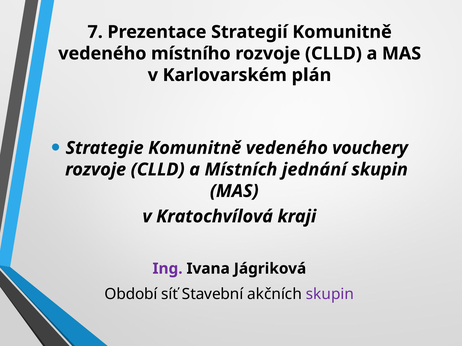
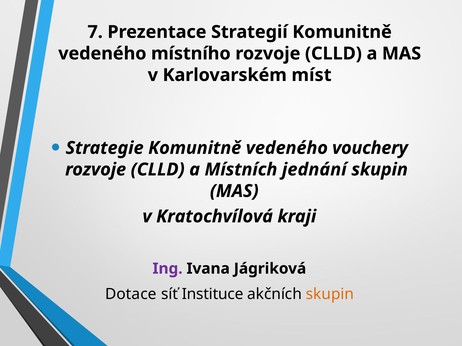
plán: plán -> míst (312, 75)
Období: Období -> Dotace (131, 294)
Stavební: Stavební -> Instituce (213, 294)
skupin colour: purple -> orange (330, 294)
